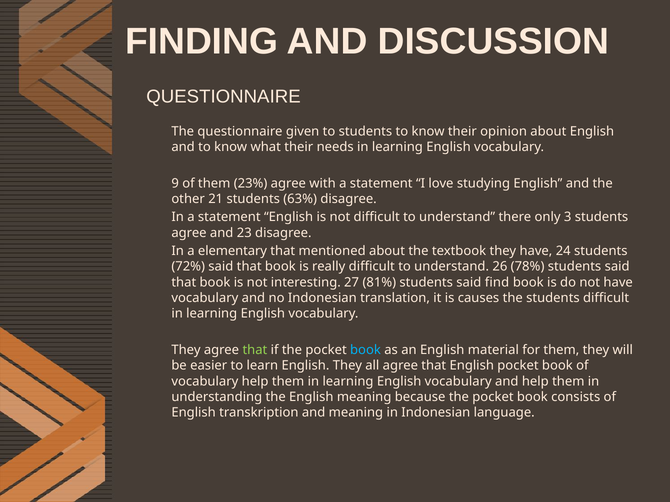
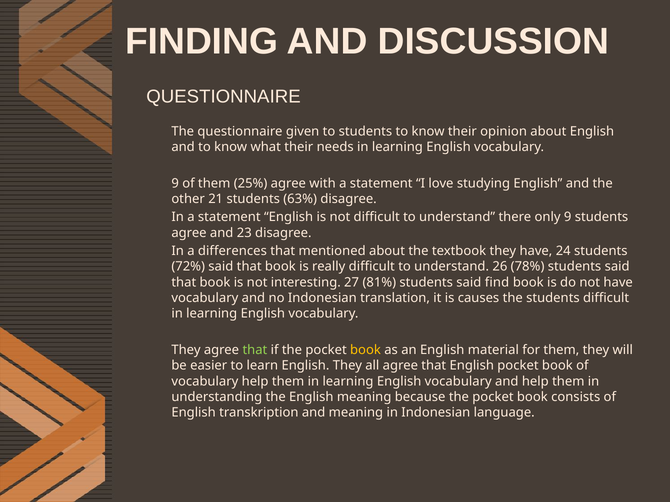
23%: 23% -> 25% (251, 184)
only 3: 3 -> 9 (568, 217)
elementary: elementary -> differences (232, 251)
book colour: light blue -> yellow (365, 350)
